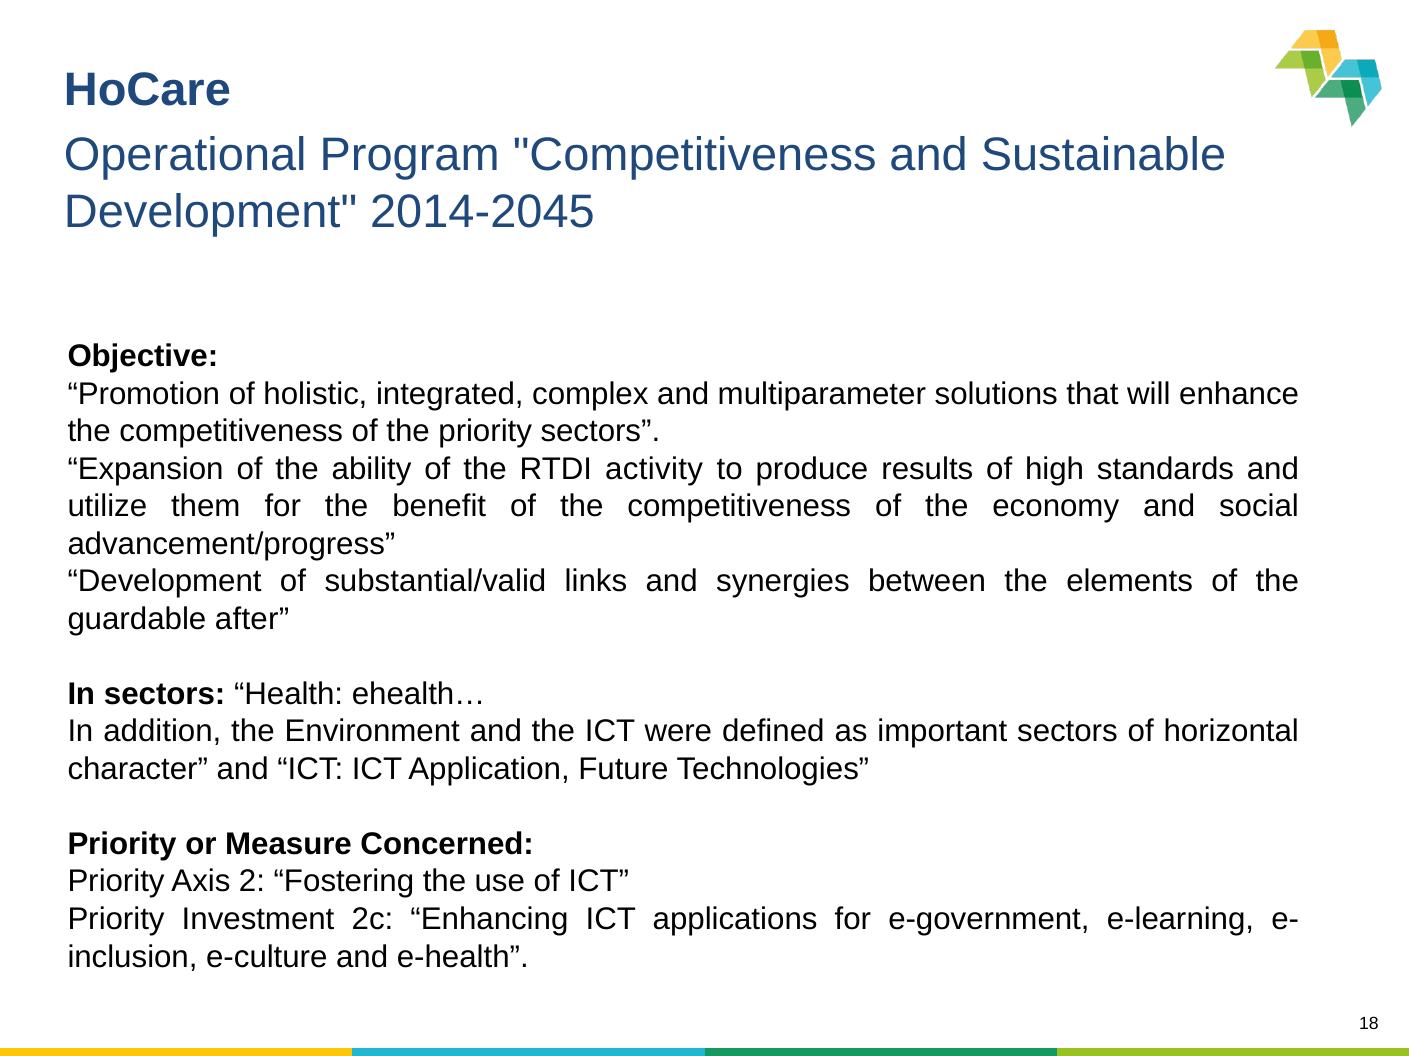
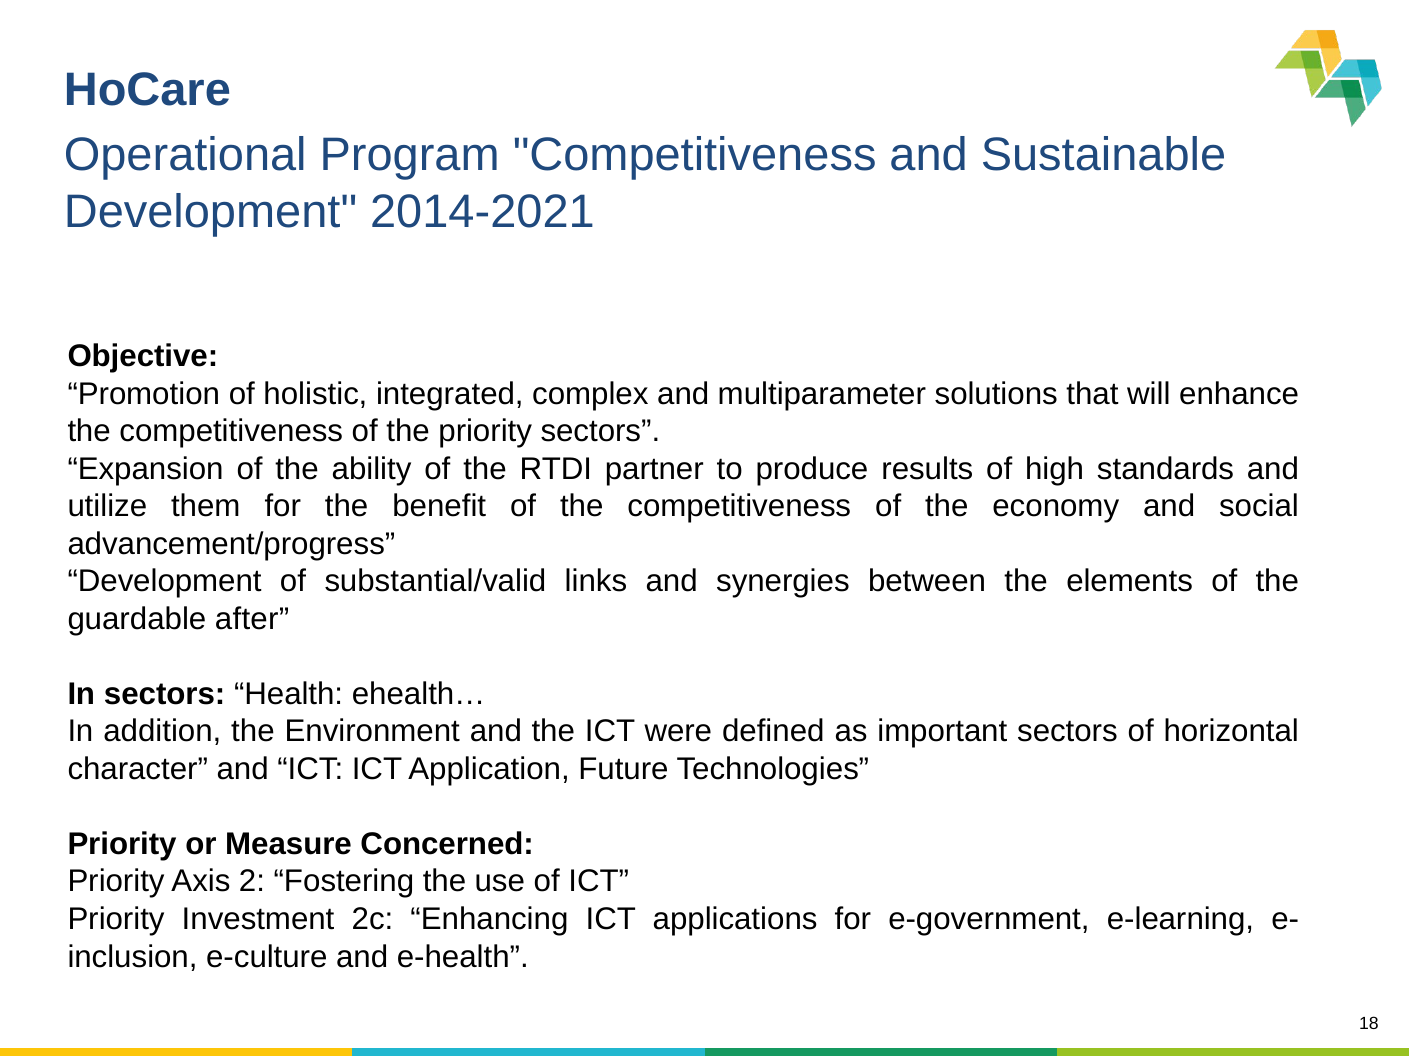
2014-2045: 2014-2045 -> 2014-2021 (482, 212)
activity: activity -> partner (654, 469)
